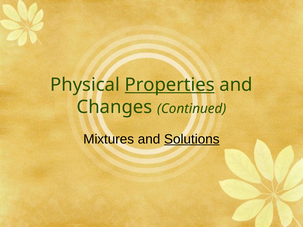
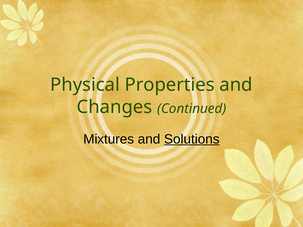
Properties underline: present -> none (170, 85)
